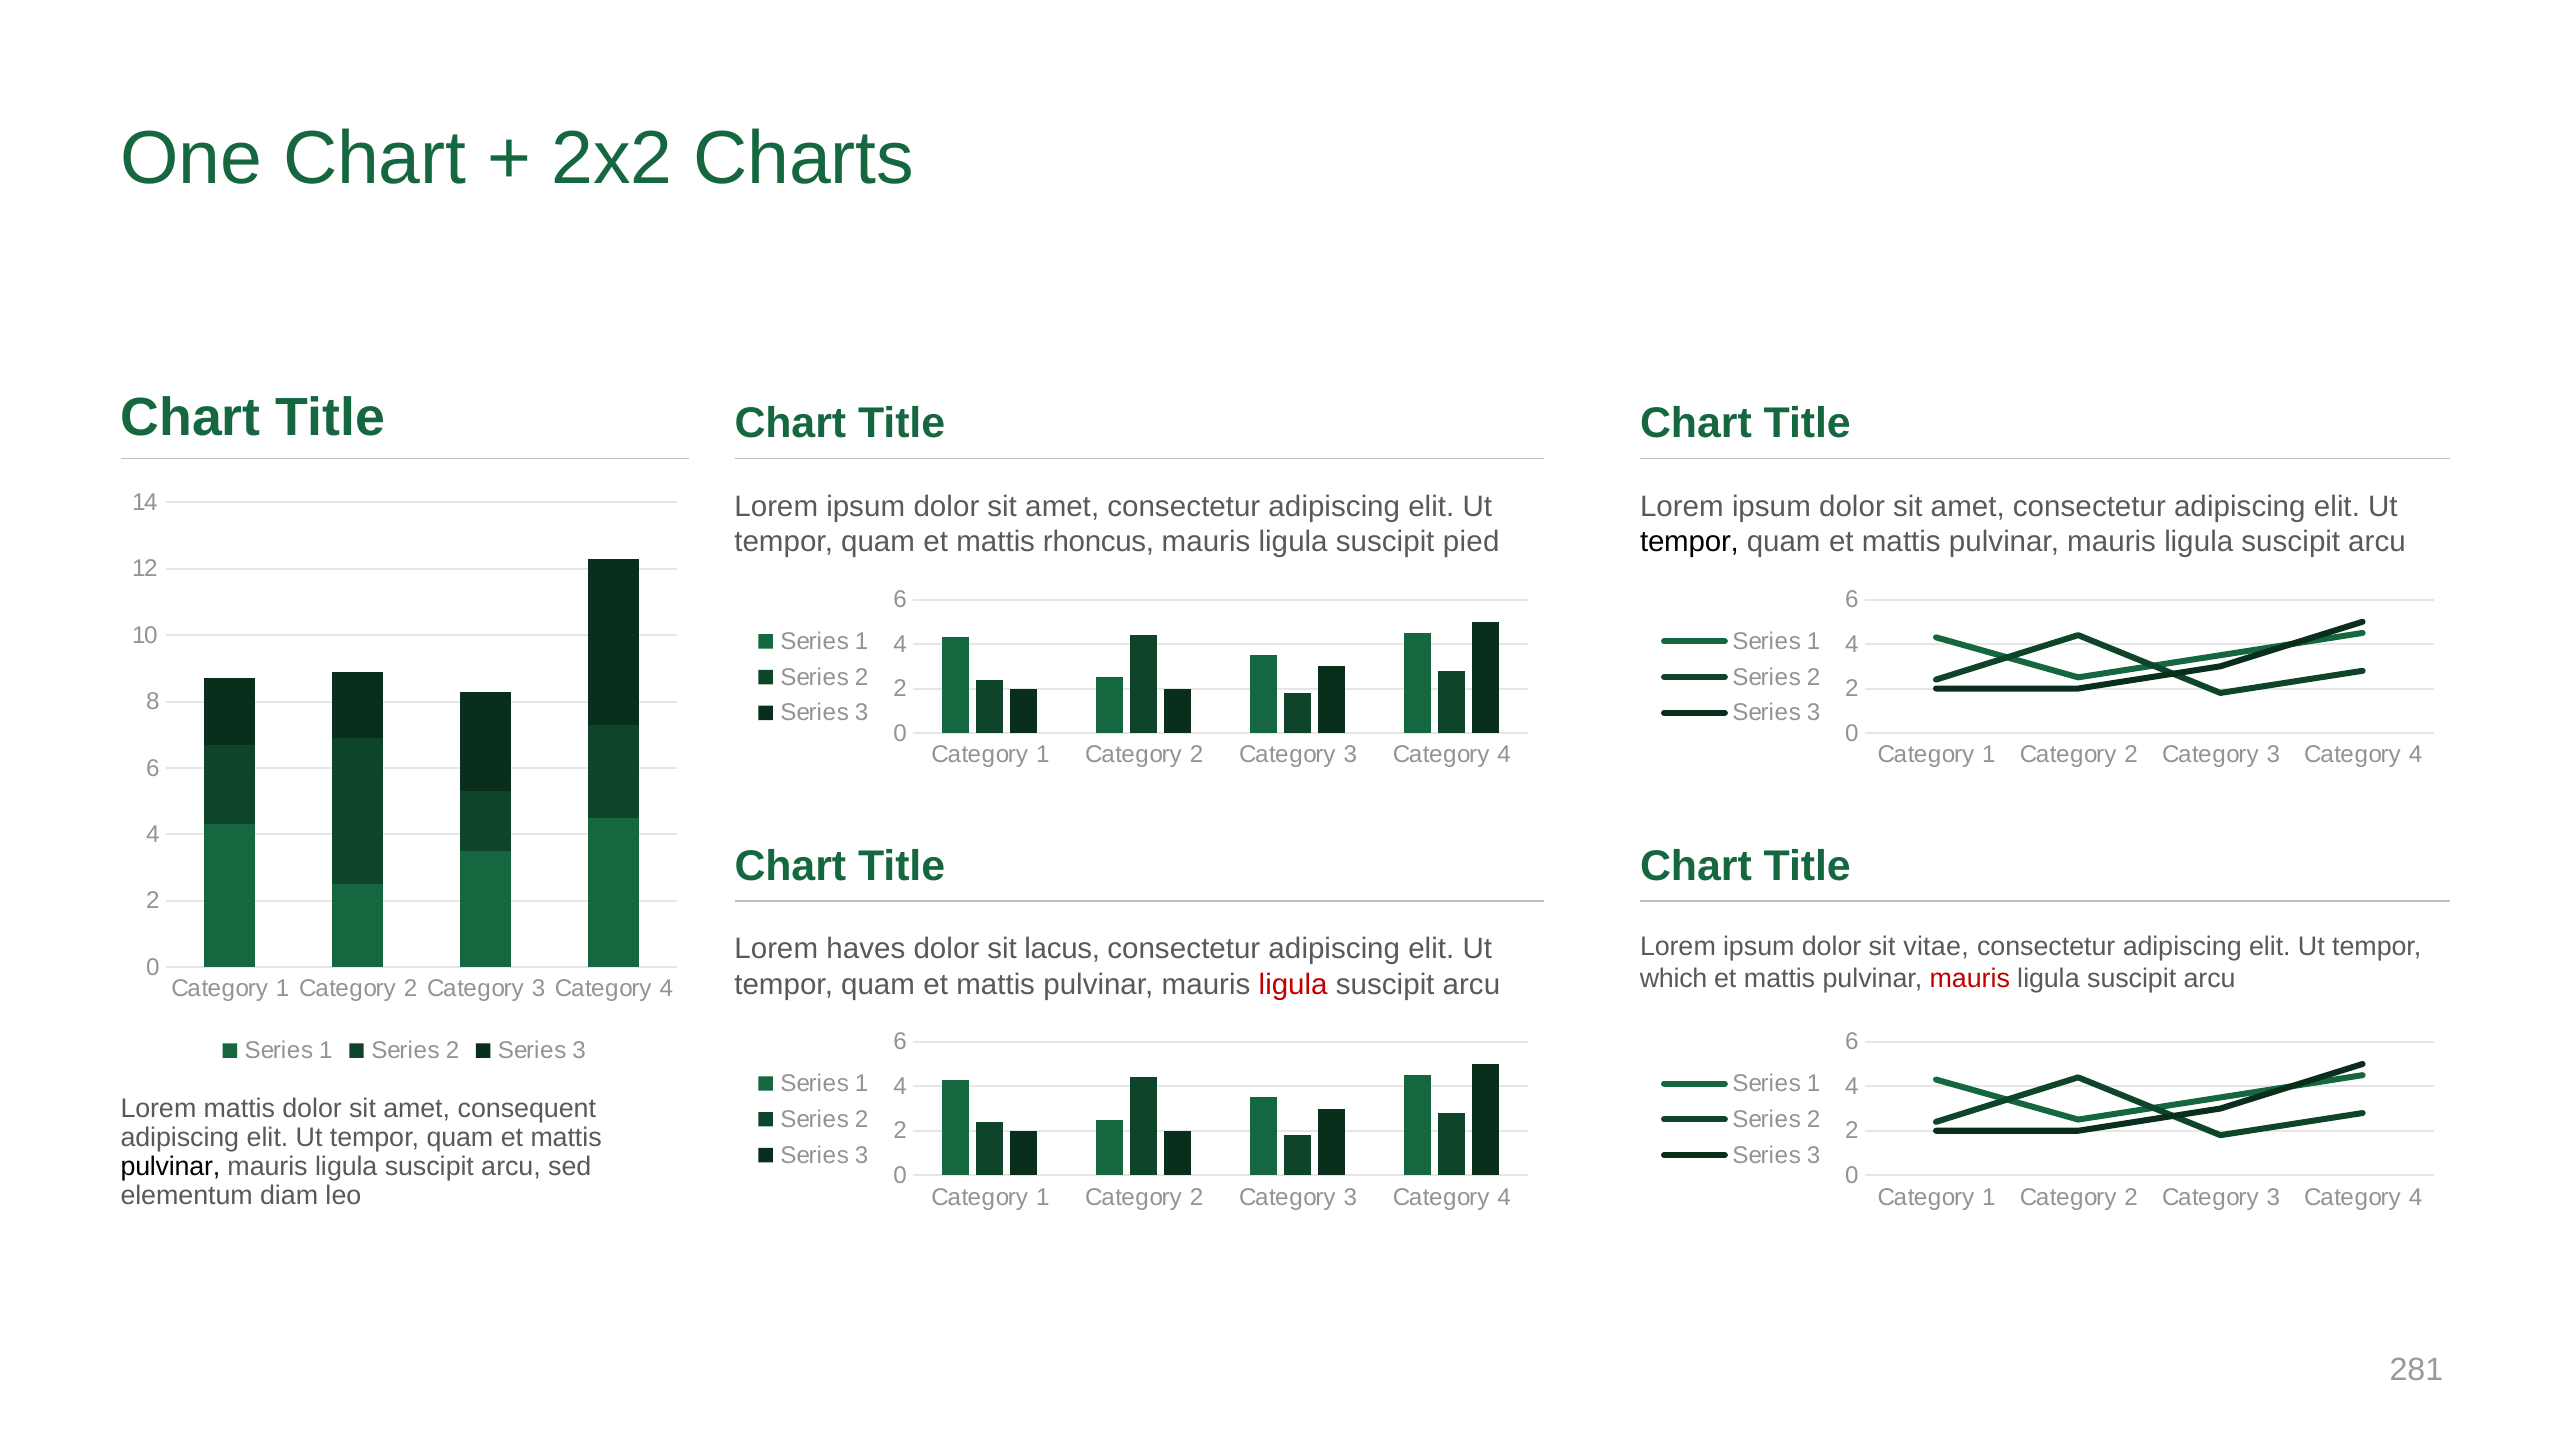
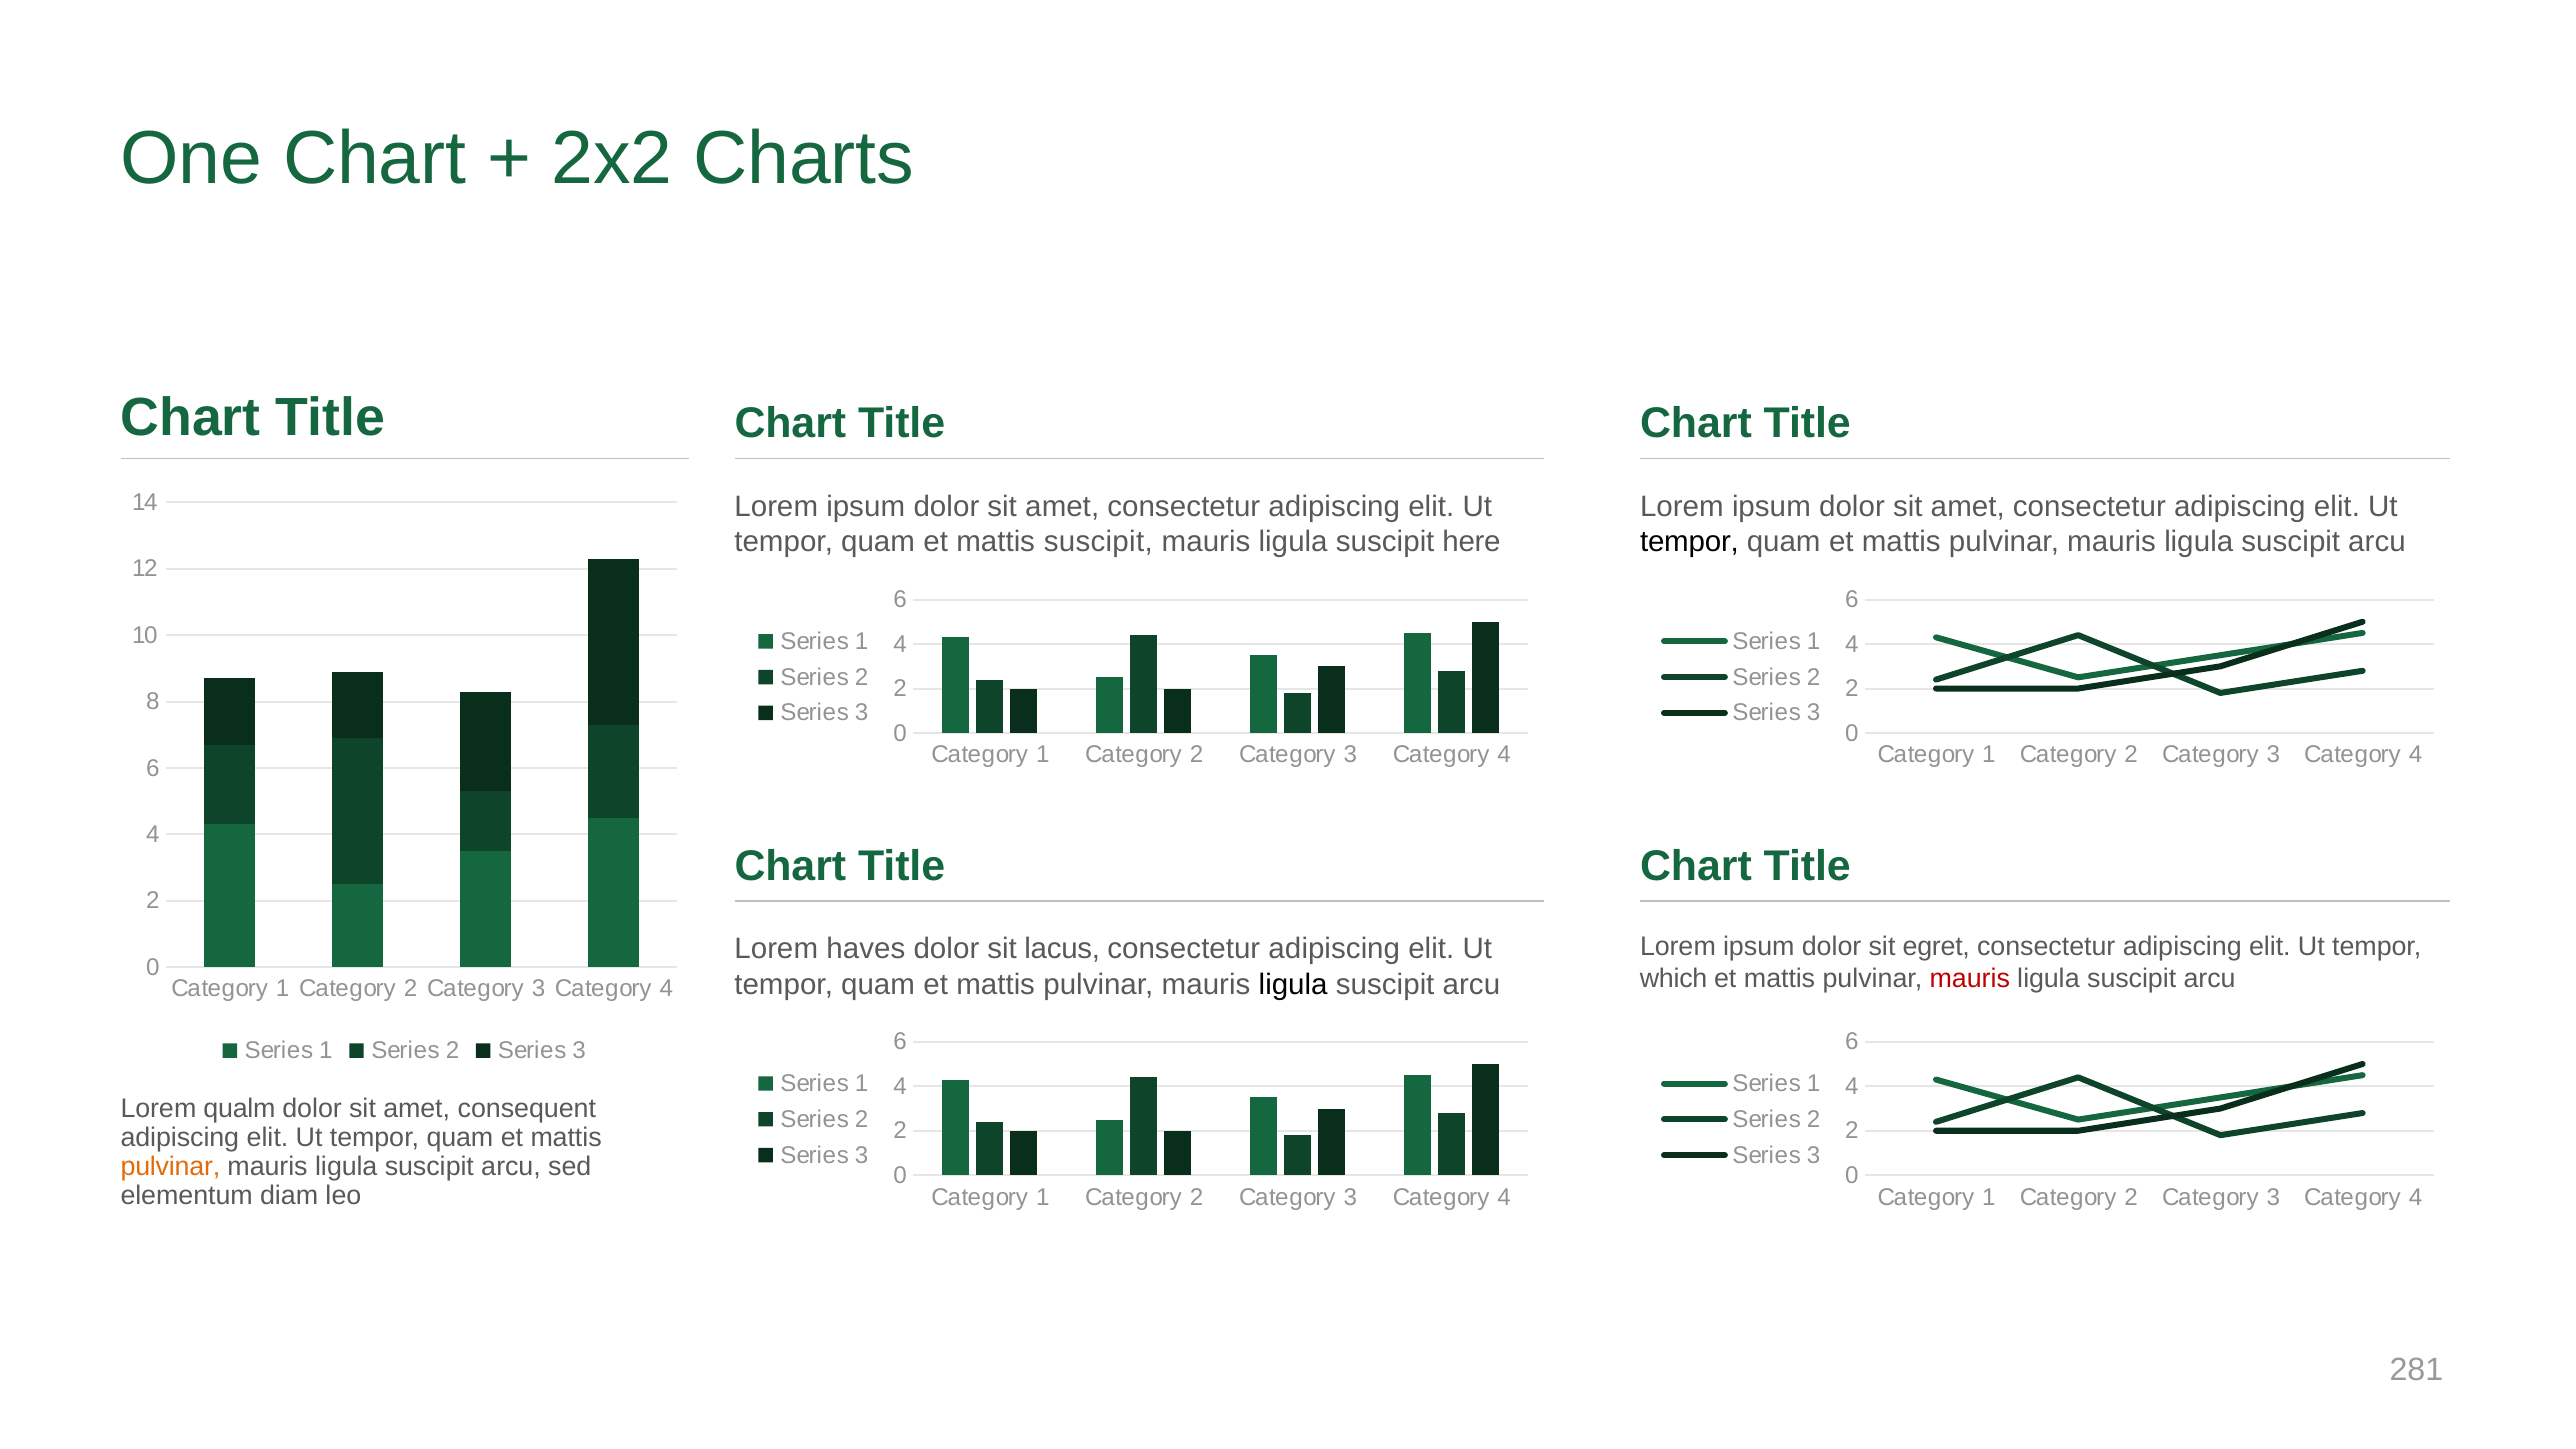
mattis rhoncus: rhoncus -> suscipit (1098, 542)
pied: pied -> here (1472, 542)
vitae: vitae -> egret (1936, 947)
ligula colour: red -> black (1293, 984)
Lorem mattis: mattis -> qualm (239, 1108)
pulvinar colour: black -> orange (170, 1166)
